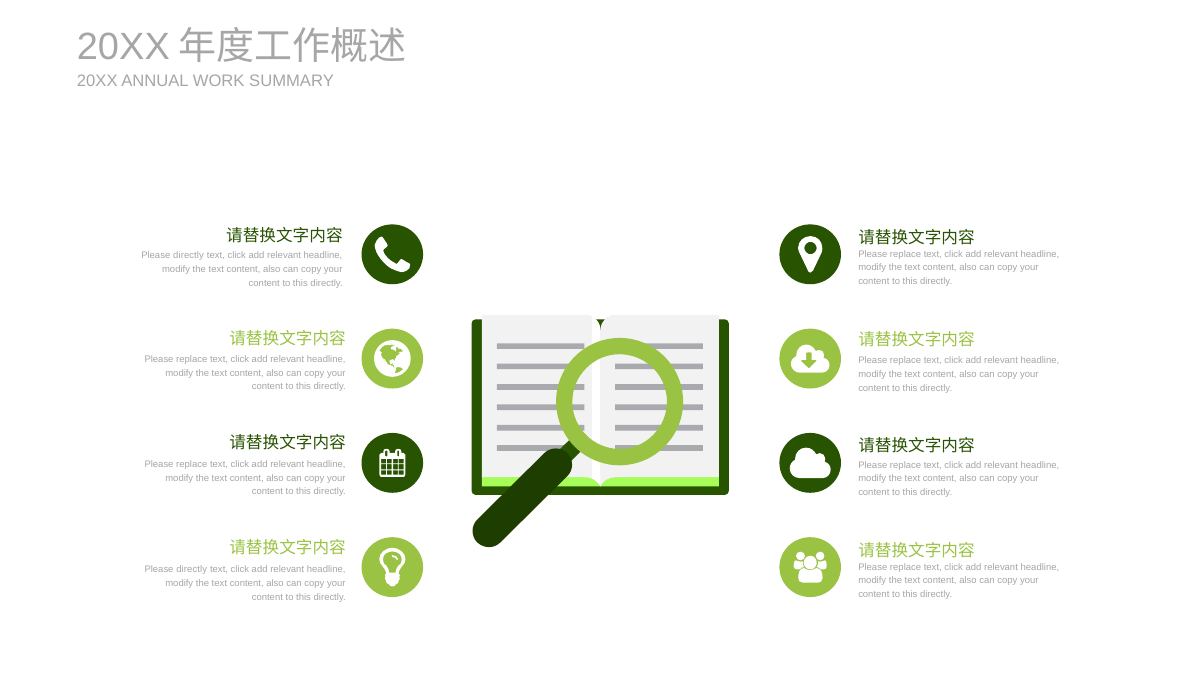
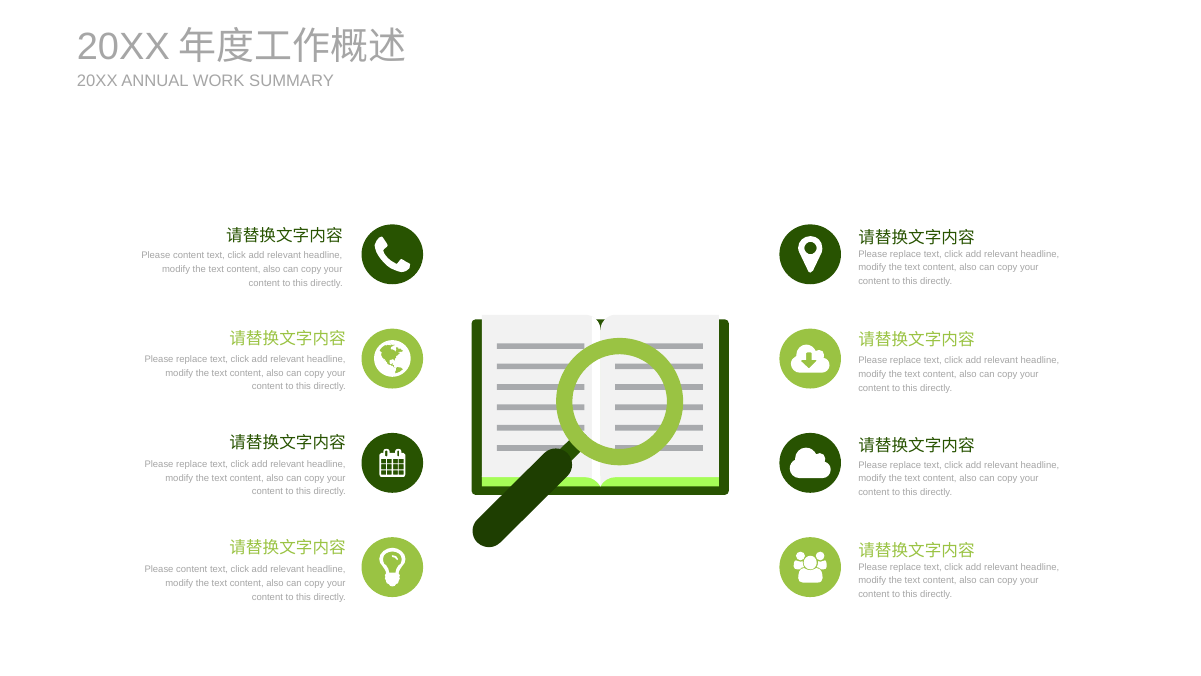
directly: directly -> content (189, 256)
directly: directly -> content (192, 569)
